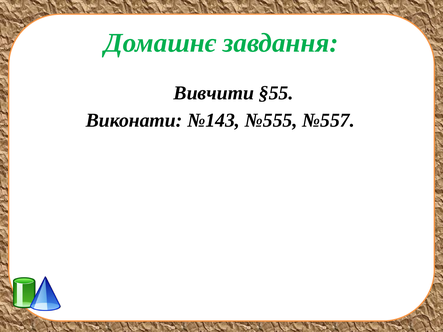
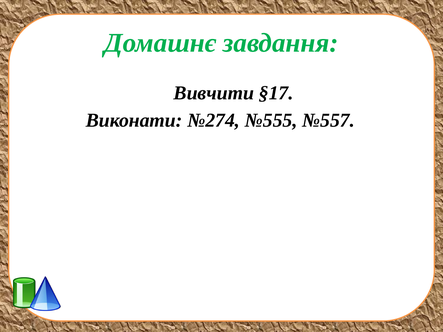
§55: §55 -> §17 (276, 93)
№143: №143 -> №274 (214, 121)
